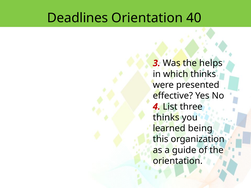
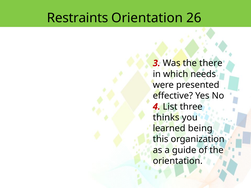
Deadlines: Deadlines -> Restraints (78, 18)
40: 40 -> 26 (194, 18)
helps: helps -> there (211, 63)
which thinks: thinks -> needs (203, 74)
